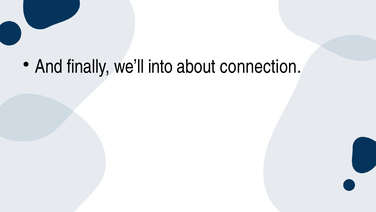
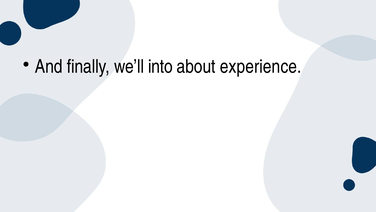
connection: connection -> experience (261, 67)
